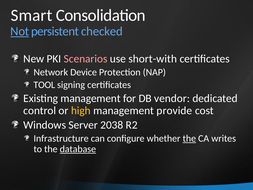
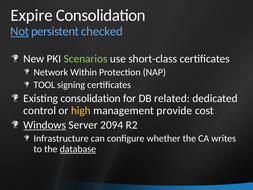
Smart: Smart -> Expire (32, 15)
Scenarios colour: pink -> light green (86, 59)
short-with: short-with -> short-class (153, 59)
Device: Device -> Within (84, 72)
Existing management: management -> consolidation (91, 98)
vendor: vendor -> related (172, 98)
Windows underline: none -> present (45, 125)
2038: 2038 -> 2094 (112, 125)
the underline: present -> none (189, 138)
